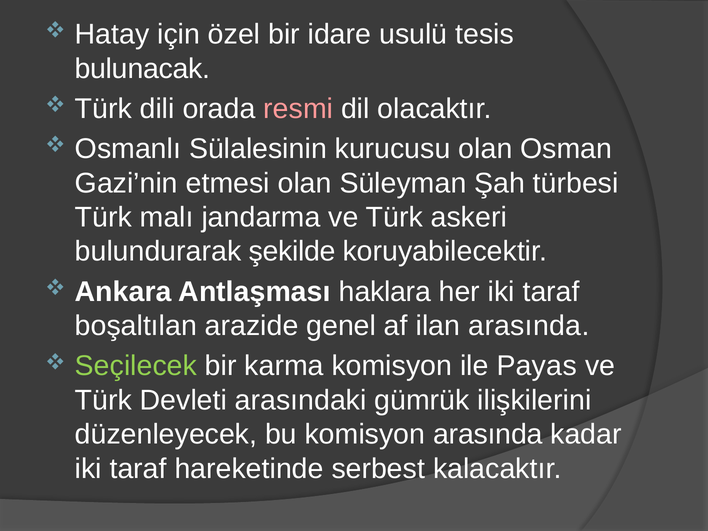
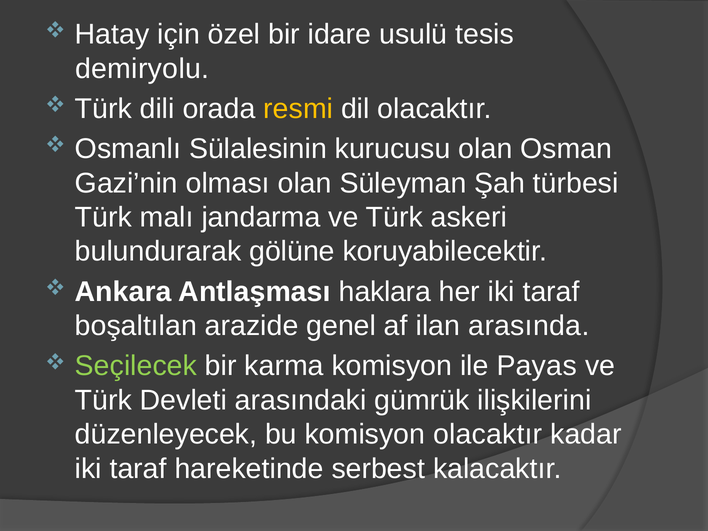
bulunacak: bulunacak -> demiryolu (142, 69)
resmi colour: pink -> yellow (298, 109)
etmesi: etmesi -> olması (228, 183)
şekilde: şekilde -> gölüne (292, 252)
komisyon arasında: arasında -> olacaktır (488, 435)
